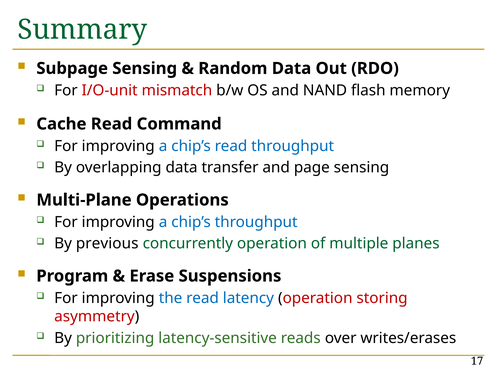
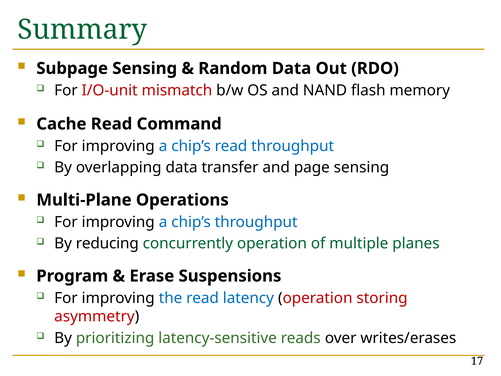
previous: previous -> reducing (107, 243)
